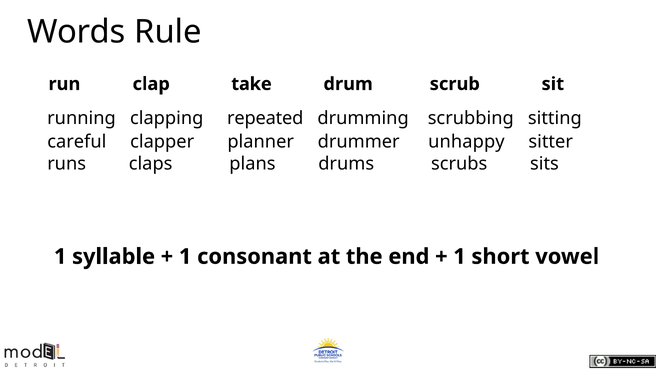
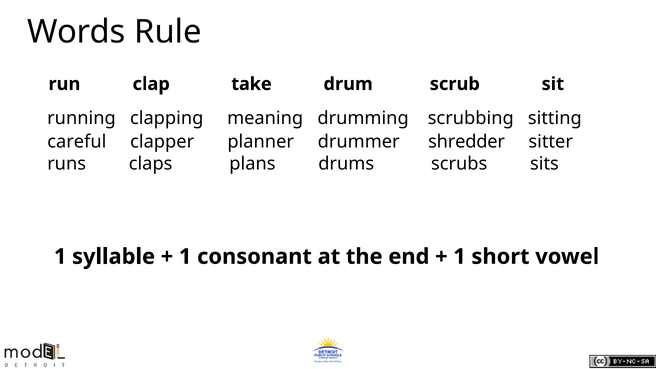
repeated: repeated -> meaning (265, 118)
unhappy: unhappy -> shredder (467, 142)
